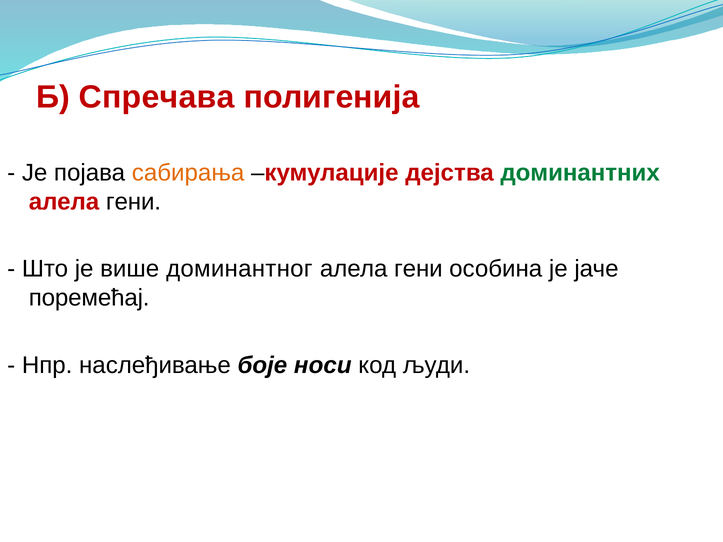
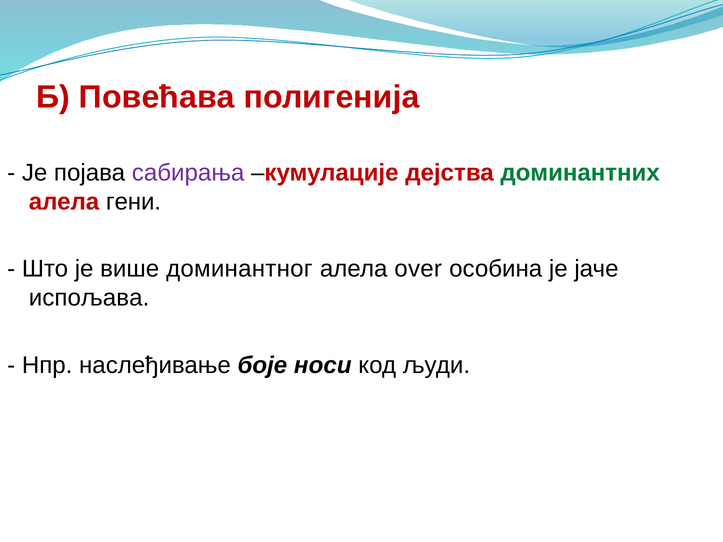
Спречава: Спречава -> Повећава (157, 97)
сабирања colour: orange -> purple (188, 173)
гени: гени -> over (418, 269)
поремећај: поремећај -> испољава (89, 298)
